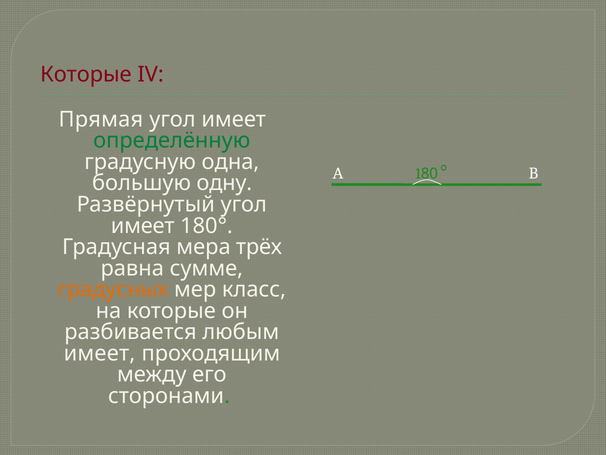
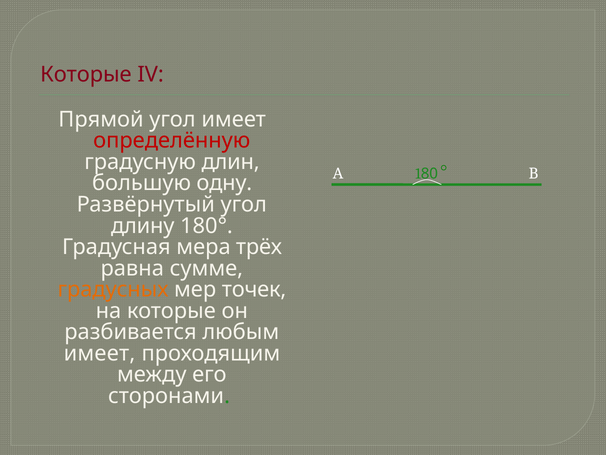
Прямая: Прямая -> Прямой (101, 119)
определённую colour: green -> red (172, 141)
одна: одна -> длин (231, 162)
имеет: имеет -> длину (143, 226)
класс: класс -> точек (254, 289)
